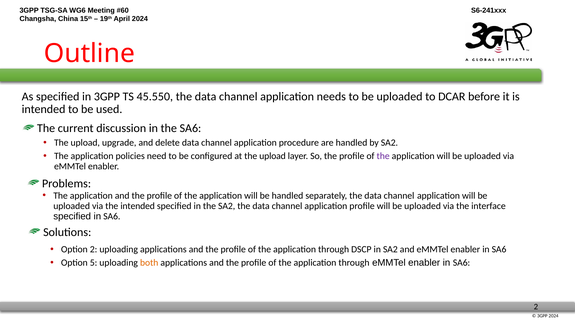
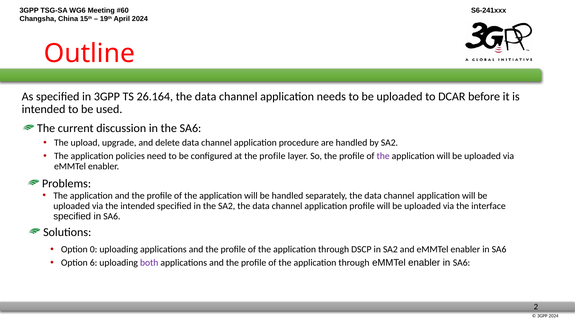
45.550: 45.550 -> 26.164 (155, 97)
at the upload: upload -> profile (272, 156)
Option 2: 2 -> 0 (94, 250)
5: 5 -> 6 (94, 263)
both colour: orange -> purple (149, 263)
